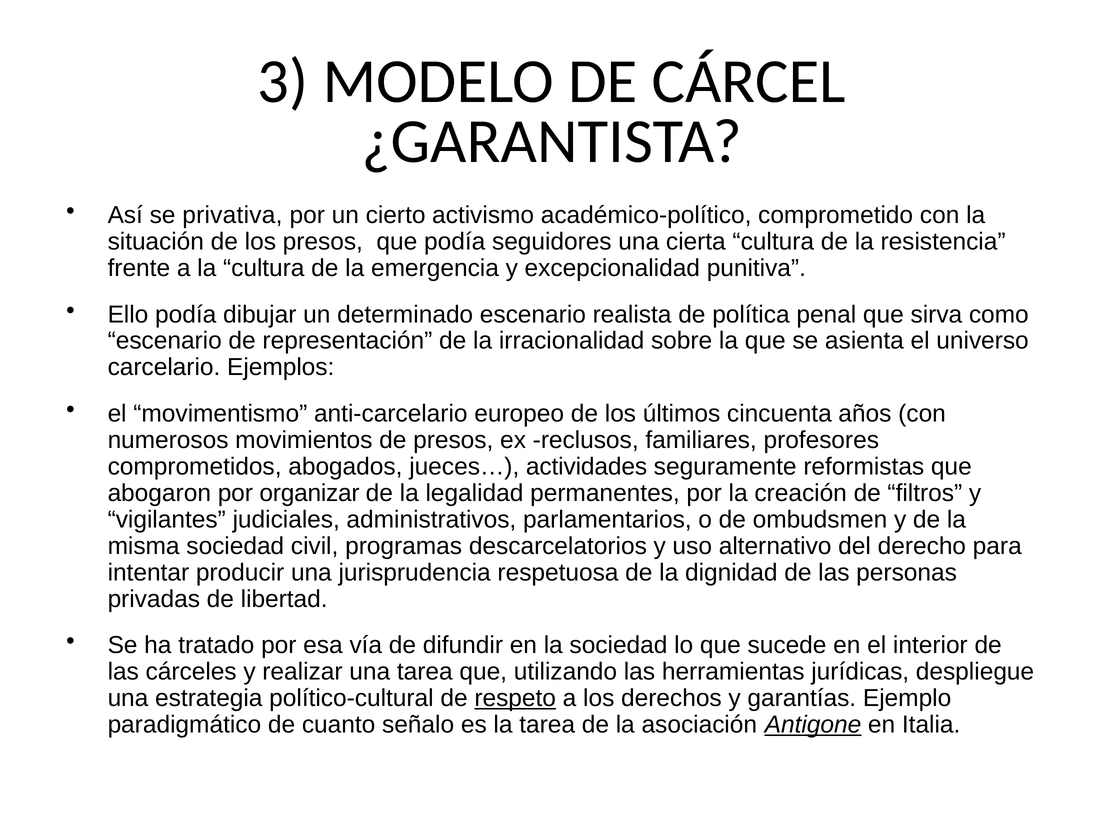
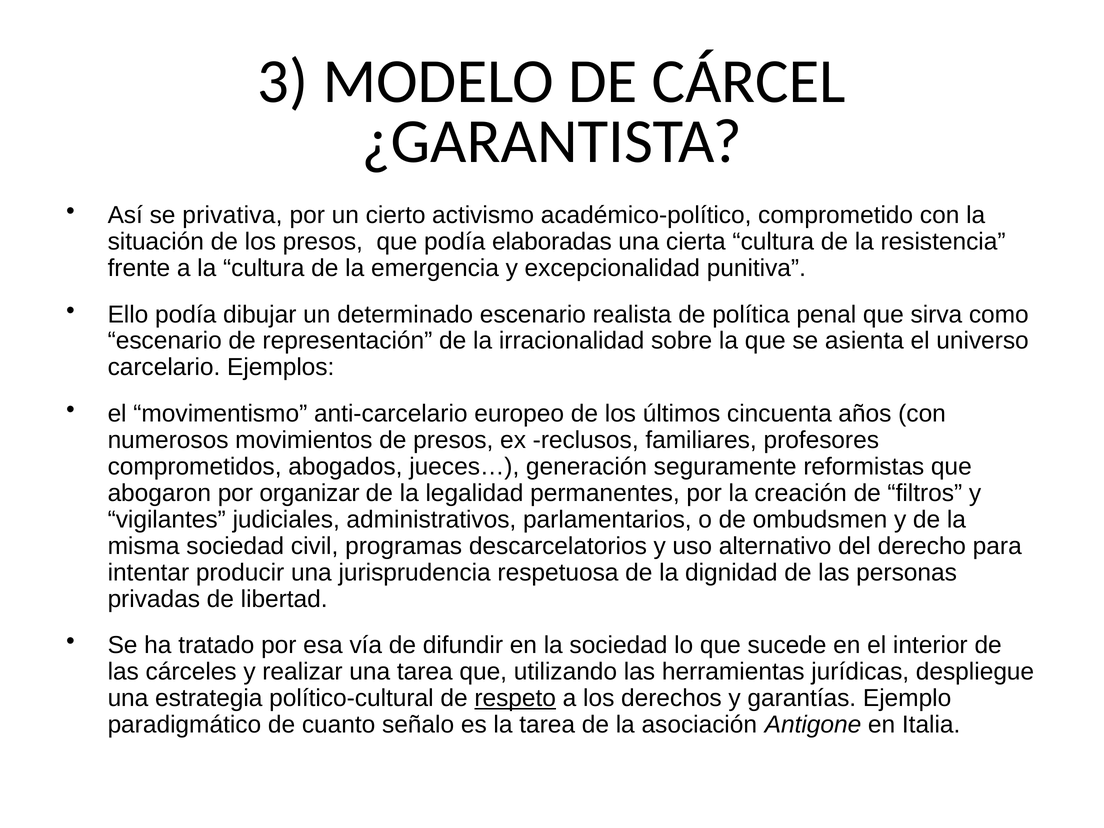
seguidores: seguidores -> elaboradas (552, 242)
actividades: actividades -> generación (587, 467)
Antigone underline: present -> none (813, 725)
